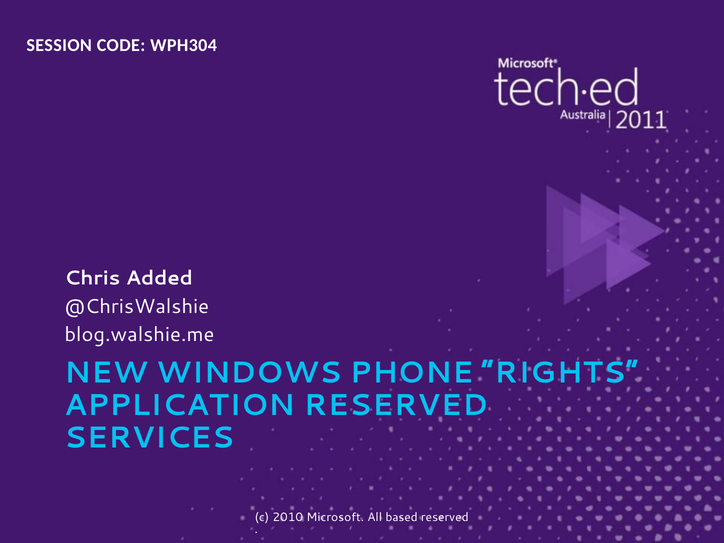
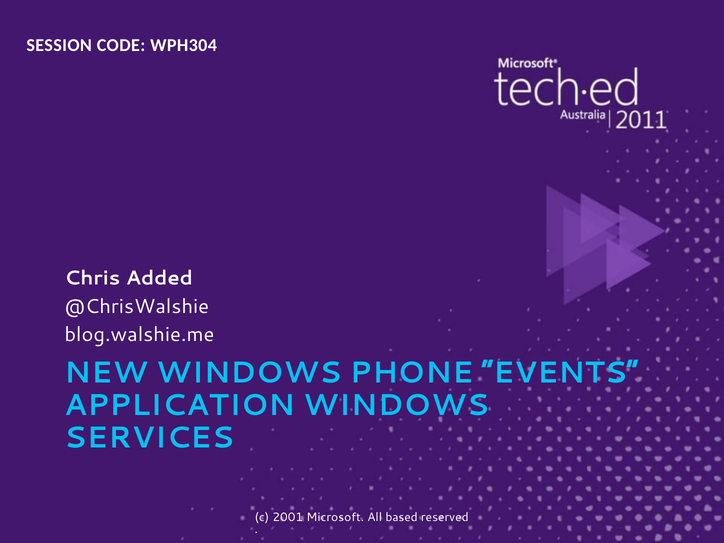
RIGHTS: RIGHTS -> EVENTS (560, 373)
APPLICATION RESERVED: RESERVED -> WINDOWS (396, 405)
2010: 2010 -> 2001 (288, 517)
